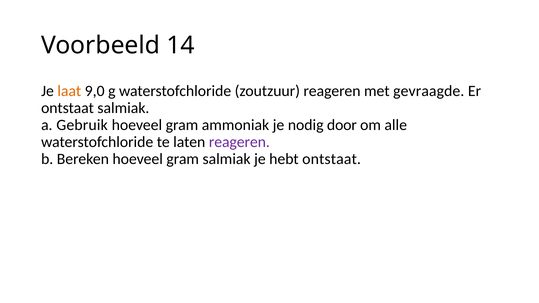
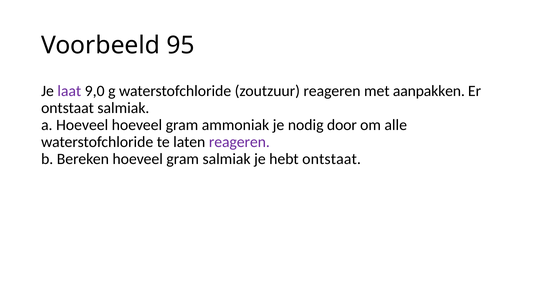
14: 14 -> 95 (181, 45)
laat colour: orange -> purple (69, 91)
gevraagde: gevraagde -> aanpakken (429, 91)
a Gebruik: Gebruik -> Hoeveel (82, 125)
